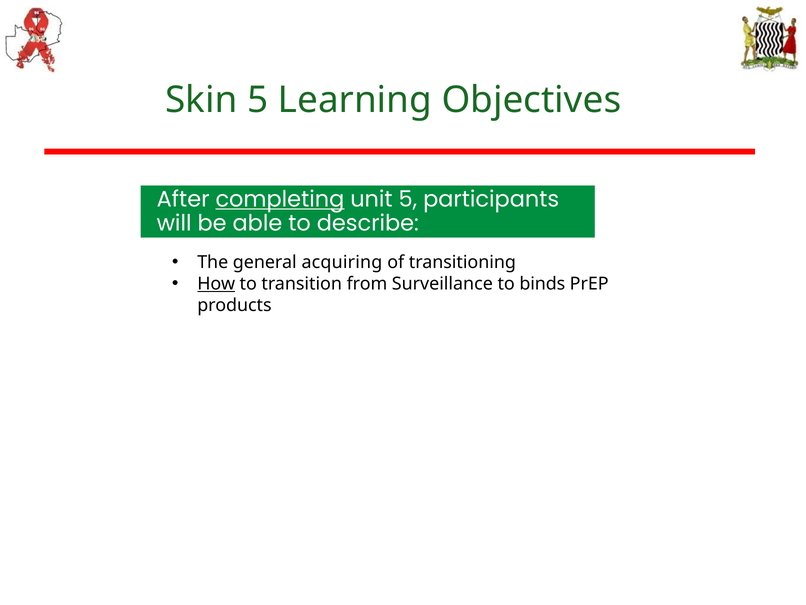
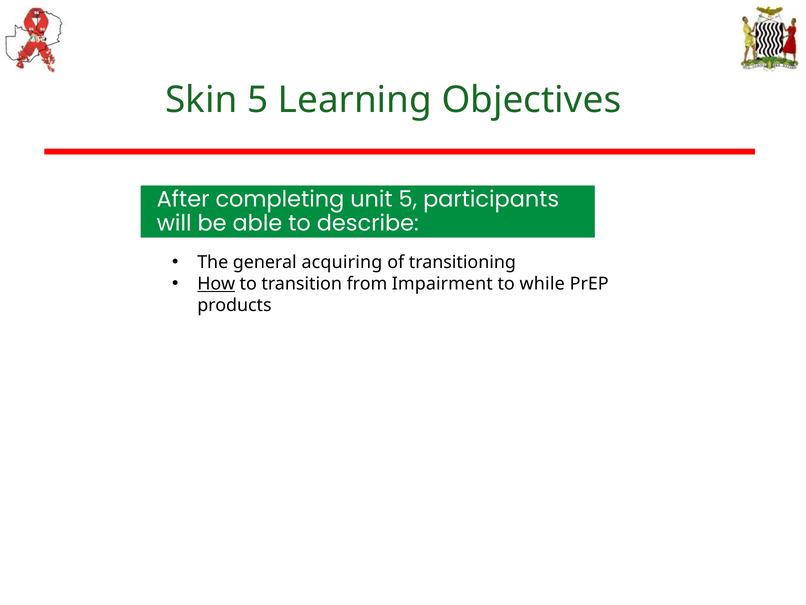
completing underline: present -> none (280, 199)
Surveillance: Surveillance -> Impairment (442, 283)
binds: binds -> while (542, 283)
